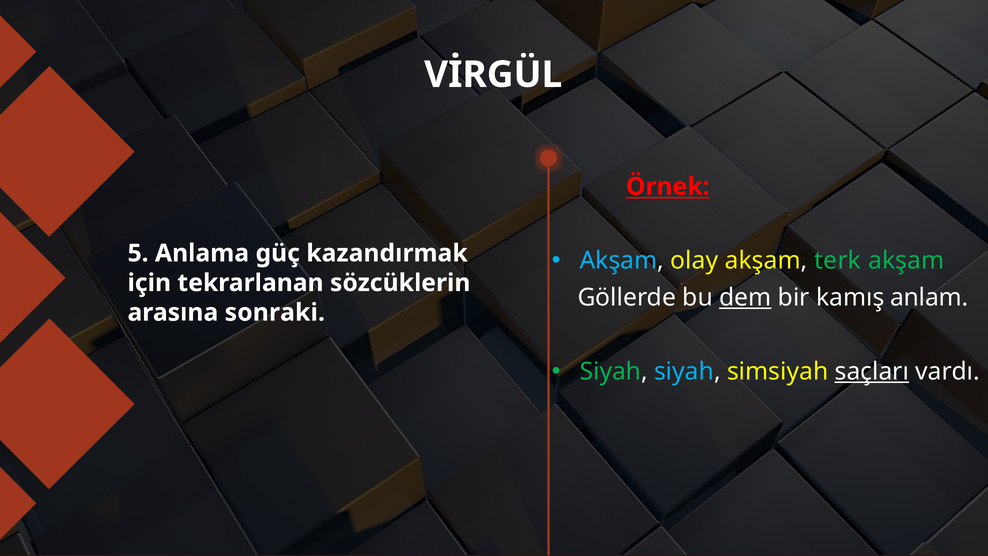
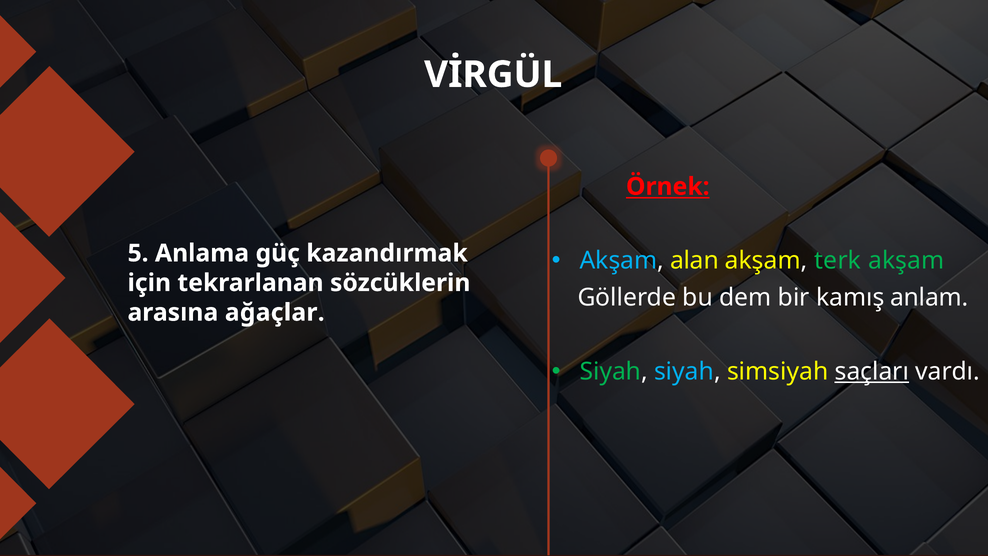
olay: olay -> alan (695, 260)
dem underline: present -> none (745, 297)
sonraki: sonraki -> ağaçlar (275, 312)
